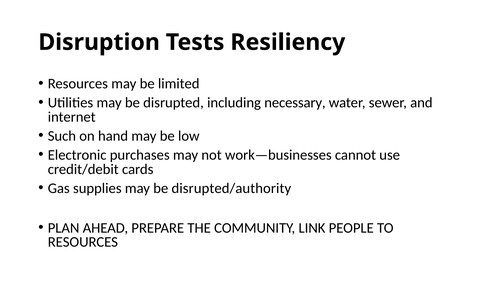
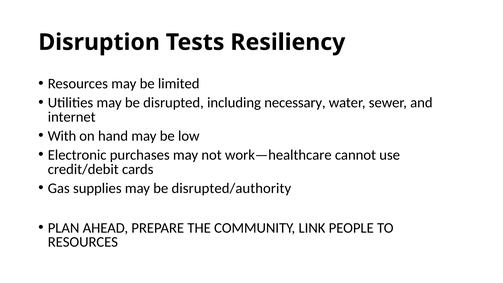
Such: Such -> With (62, 136)
work—businesses: work—businesses -> work—healthcare (278, 155)
